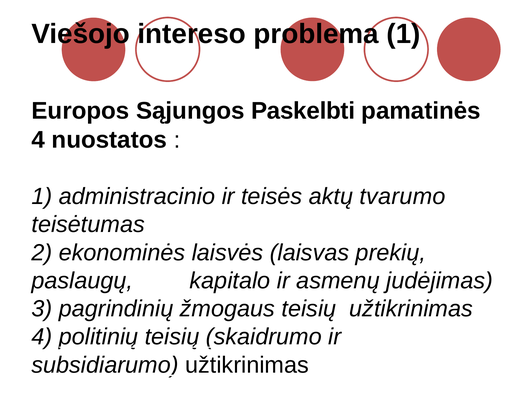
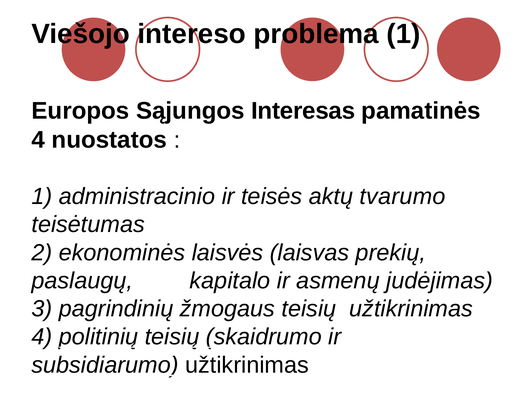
Paskelbti: Paskelbti -> Interesas (303, 111)
